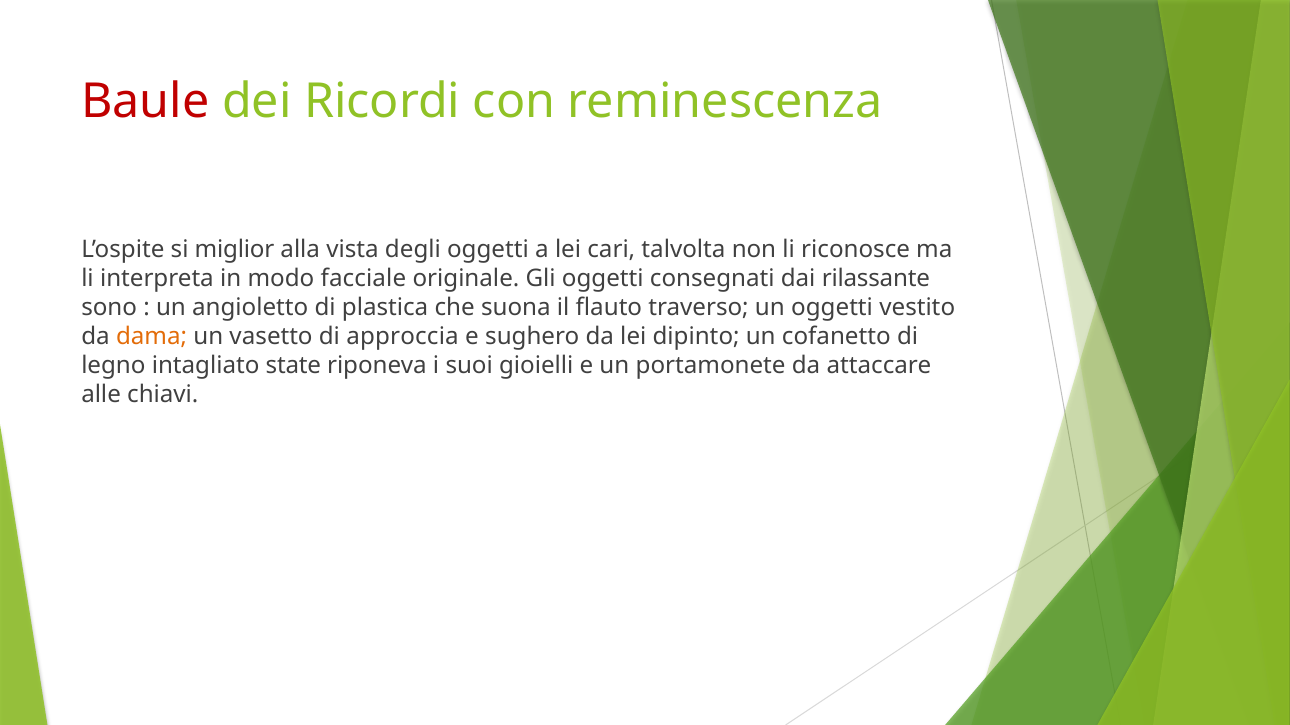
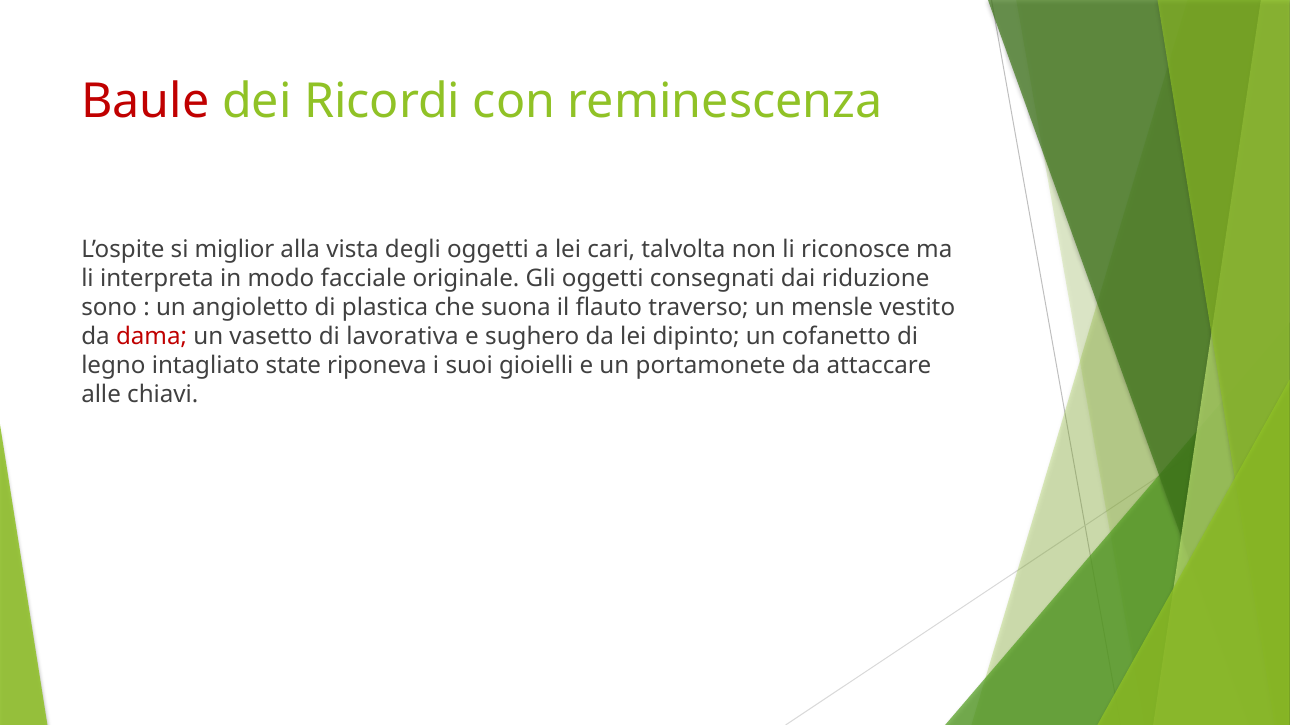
rilassante: rilassante -> riduzione (876, 279)
un oggetti: oggetti -> mensle (832, 308)
dama colour: orange -> red (152, 337)
approccia: approccia -> lavorativa (403, 337)
